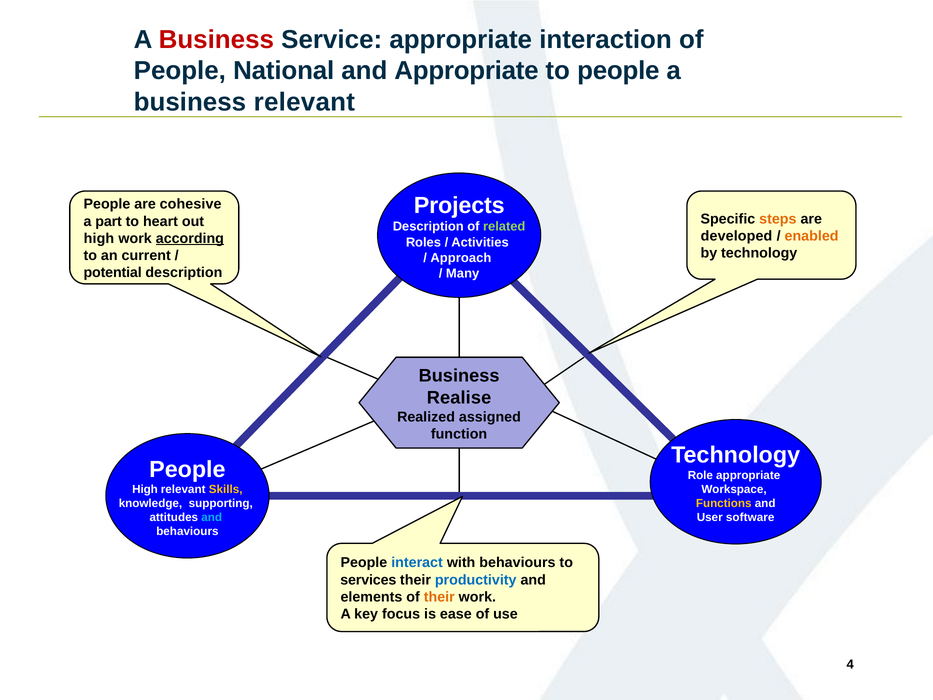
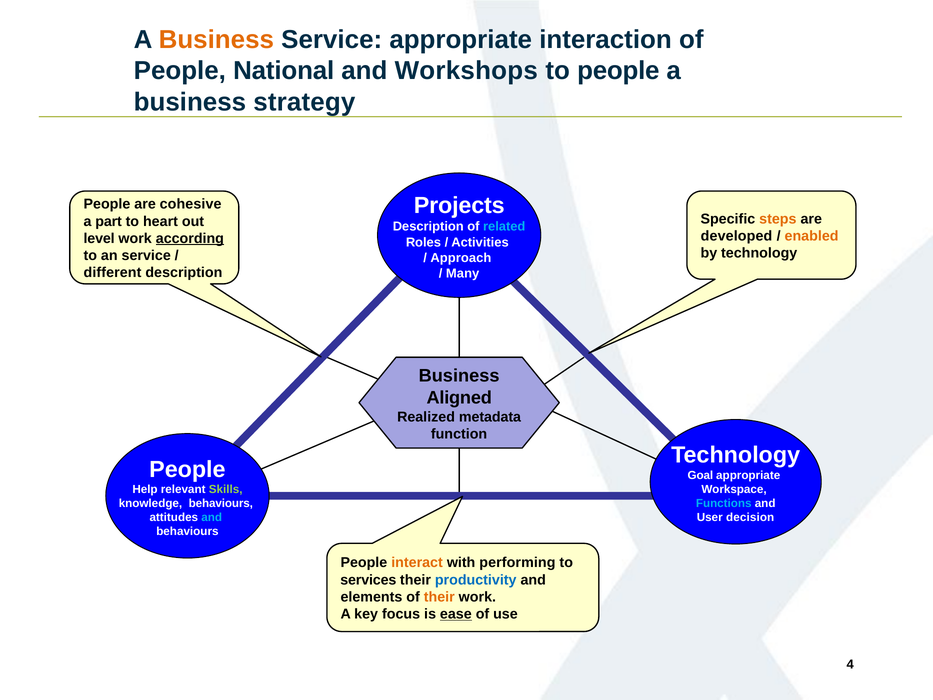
Business colour: red -> orange (216, 40)
and Appropriate: Appropriate -> Workshops (466, 71)
business relevant: relevant -> strategy (304, 102)
related colour: light green -> light blue (504, 227)
high: high -> level (99, 238)
an current: current -> service (146, 255)
potential: potential -> different (113, 273)
Realise: Realise -> Aligned (459, 398)
assigned: assigned -> metadata (490, 417)
Role: Role -> Goal (700, 475)
High: High -> Help (145, 489)
Skills colour: yellow -> light green (226, 489)
knowledge supporting: supporting -> behaviours (221, 503)
Functions colour: yellow -> light blue (724, 503)
software: software -> decision (750, 517)
interact colour: blue -> orange (417, 563)
with behaviours: behaviours -> performing (517, 563)
ease underline: none -> present (456, 614)
